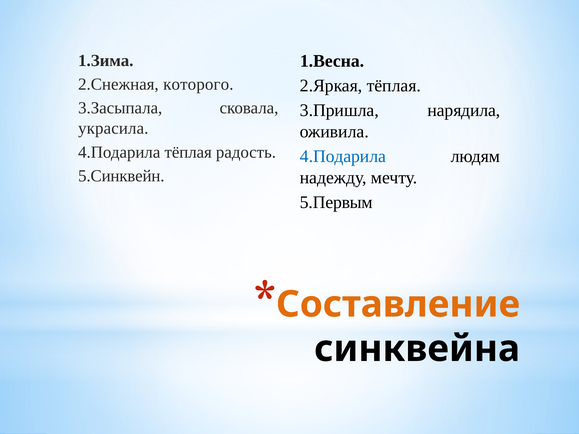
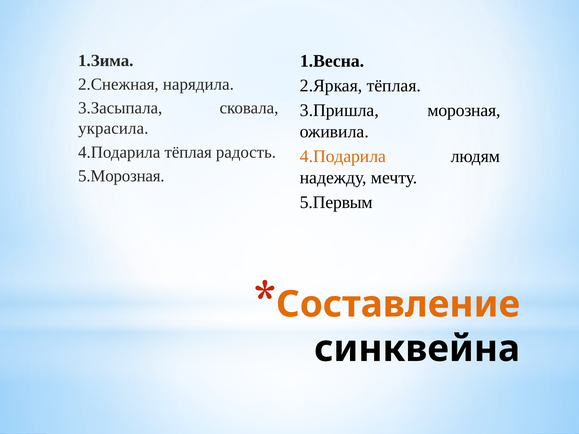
которого: которого -> нарядила (198, 84)
нарядила: нарядила -> морозная (464, 111)
4.Подарила colour: blue -> orange (343, 156)
5.Синквейн: 5.Синквейн -> 5.Морозная (121, 176)
